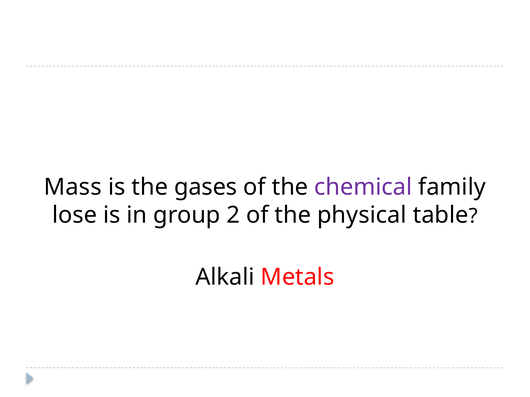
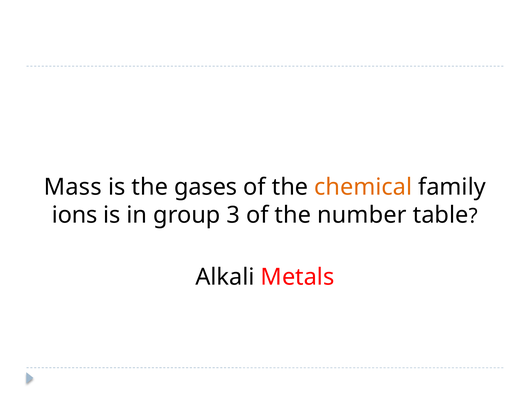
chemical colour: purple -> orange (363, 187)
lose: lose -> ions (75, 215)
2: 2 -> 3 (233, 215)
physical: physical -> number (362, 215)
